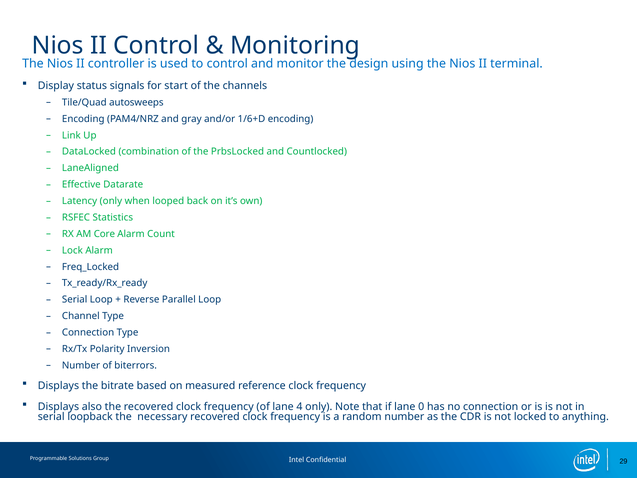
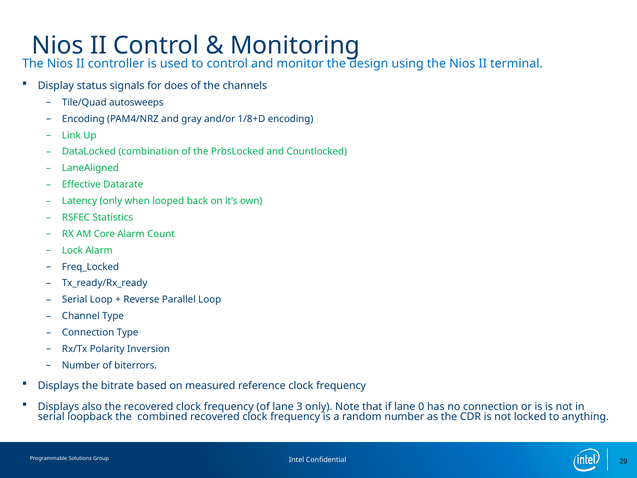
start: start -> does (176, 86)
1/6+D: 1/6+D -> 1/8+D (251, 119)
4: 4 -> 3 (299, 406)
necessary: necessary -> combined (162, 417)
